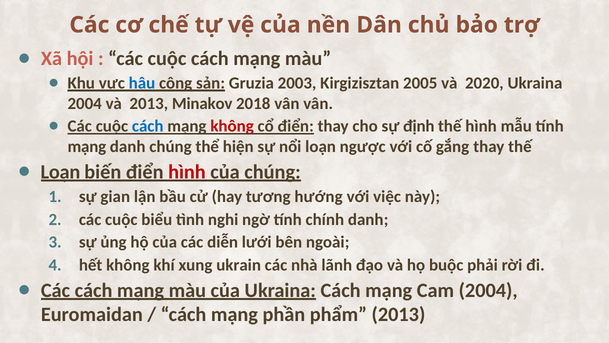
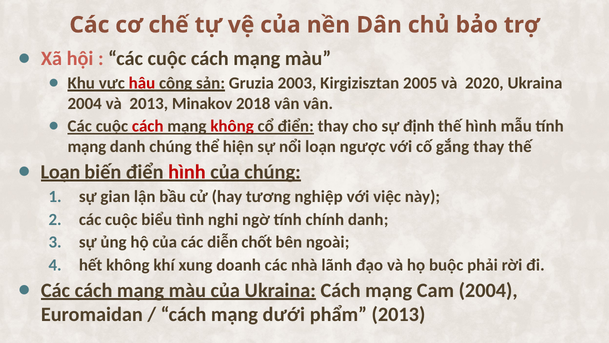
hậu colour: blue -> red (142, 83)
cách colour: blue -> red (148, 126)
hướng: hướng -> nghiệp (319, 196)
lưới: lưới -> chốt (257, 242)
ukrain: ukrain -> doanh (239, 265)
phần: phần -> dưới (284, 314)
